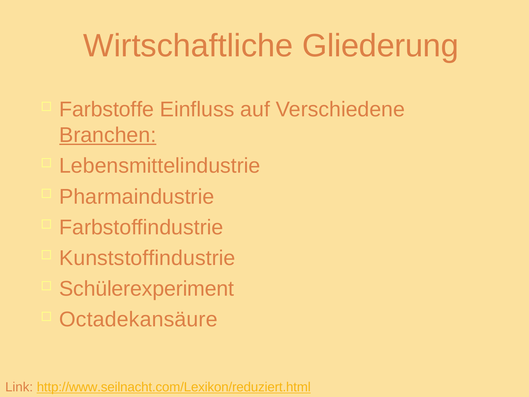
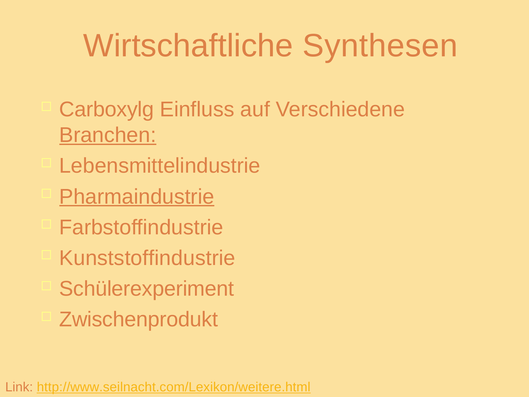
Gliederung: Gliederung -> Synthesen (380, 46)
Farbstoffe: Farbstoffe -> Carboxylg (107, 109)
Pharmaindustrie underline: none -> present (137, 197)
Octadekansäure: Octadekansäure -> Zwischenprodukt (139, 319)
http://www.seilnacht.com/Lexikon/reduziert.html: http://www.seilnacht.com/Lexikon/reduziert.html -> http://www.seilnacht.com/Lexikon/weitere.html (174, 387)
